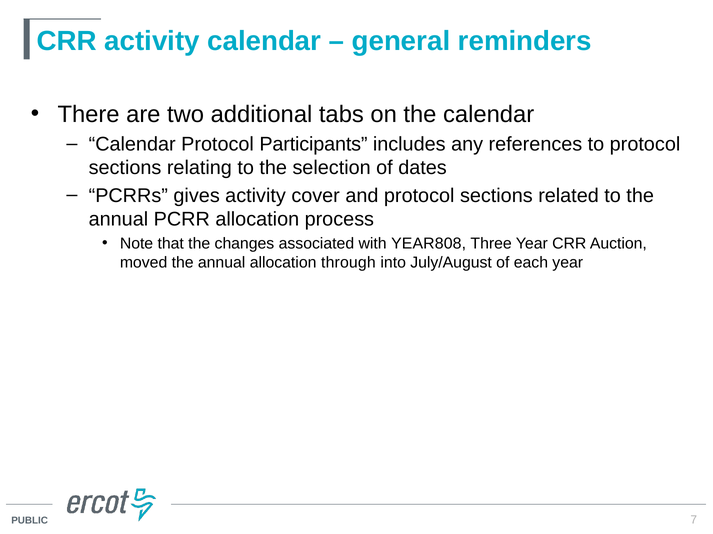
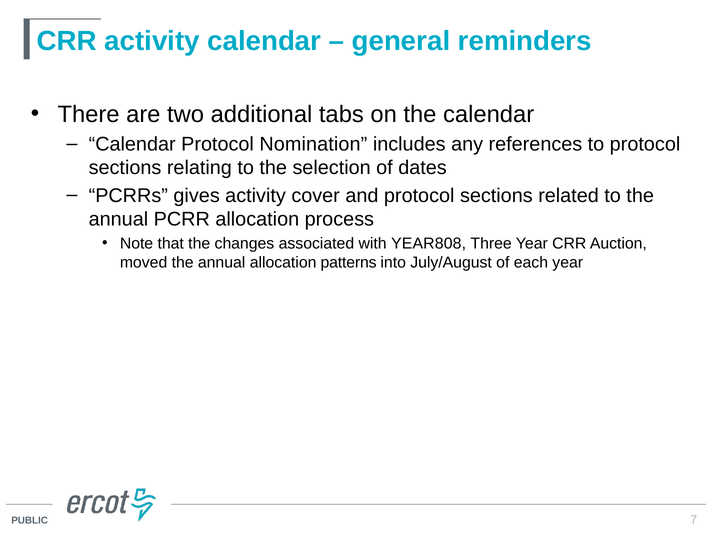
Participants: Participants -> Nomination (313, 144)
through: through -> patterns (349, 263)
